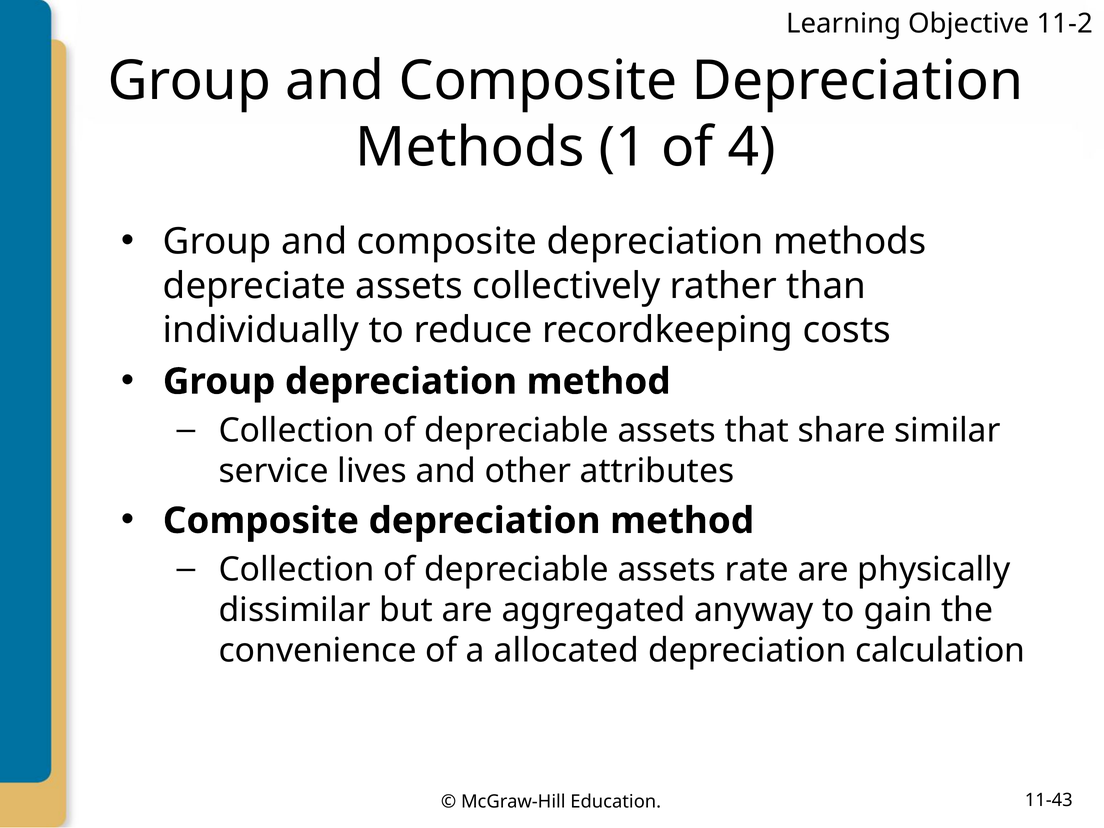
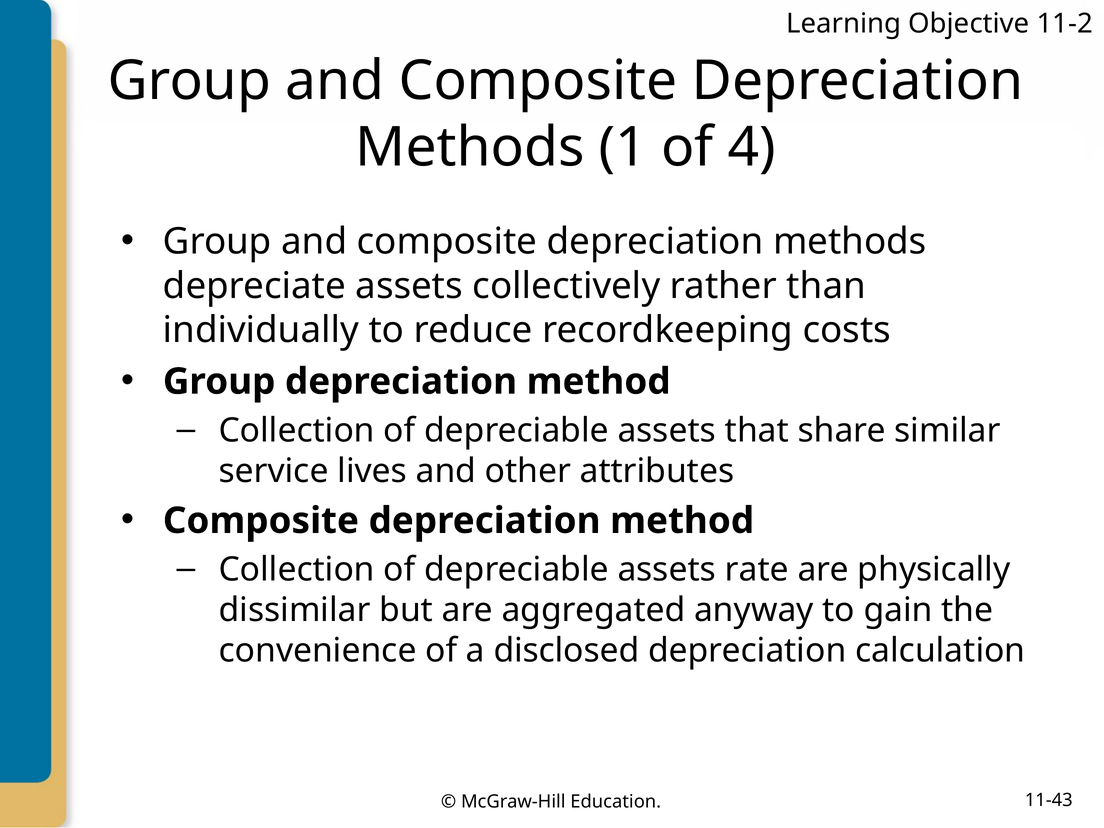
allocated: allocated -> disclosed (567, 651)
